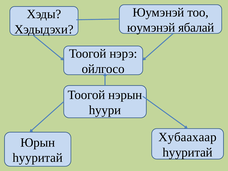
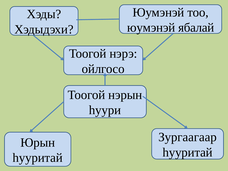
Хубаахаар: Хубаахаар -> Зургаагаар (188, 137)
